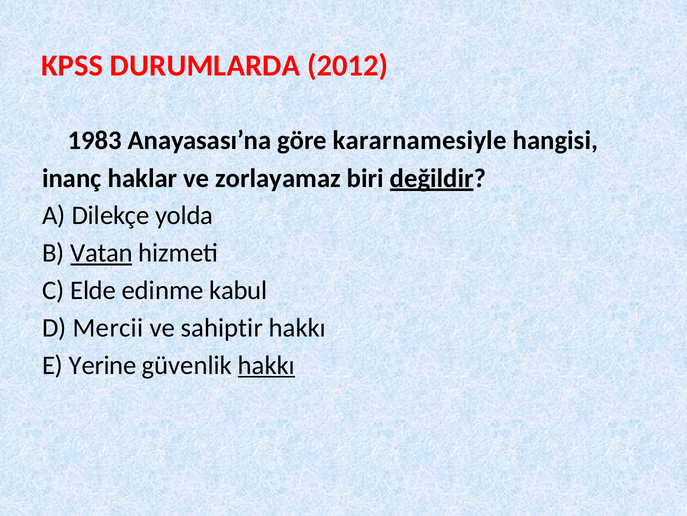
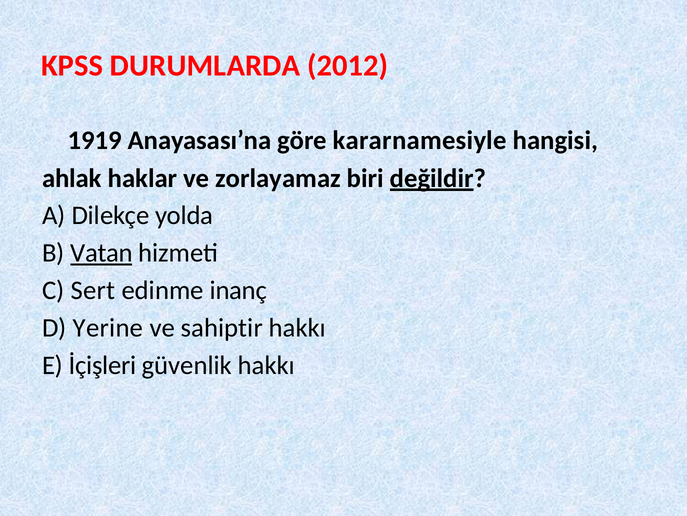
1983: 1983 -> 1919 (95, 140)
inanç: inanç -> ahlak (72, 178)
Elde: Elde -> Sert (93, 290)
kabul: kabul -> inanç (238, 290)
Mercii: Mercii -> Yerine (108, 327)
Yerine: Yerine -> İçişleri (103, 365)
hakkı underline: present -> none (266, 365)
